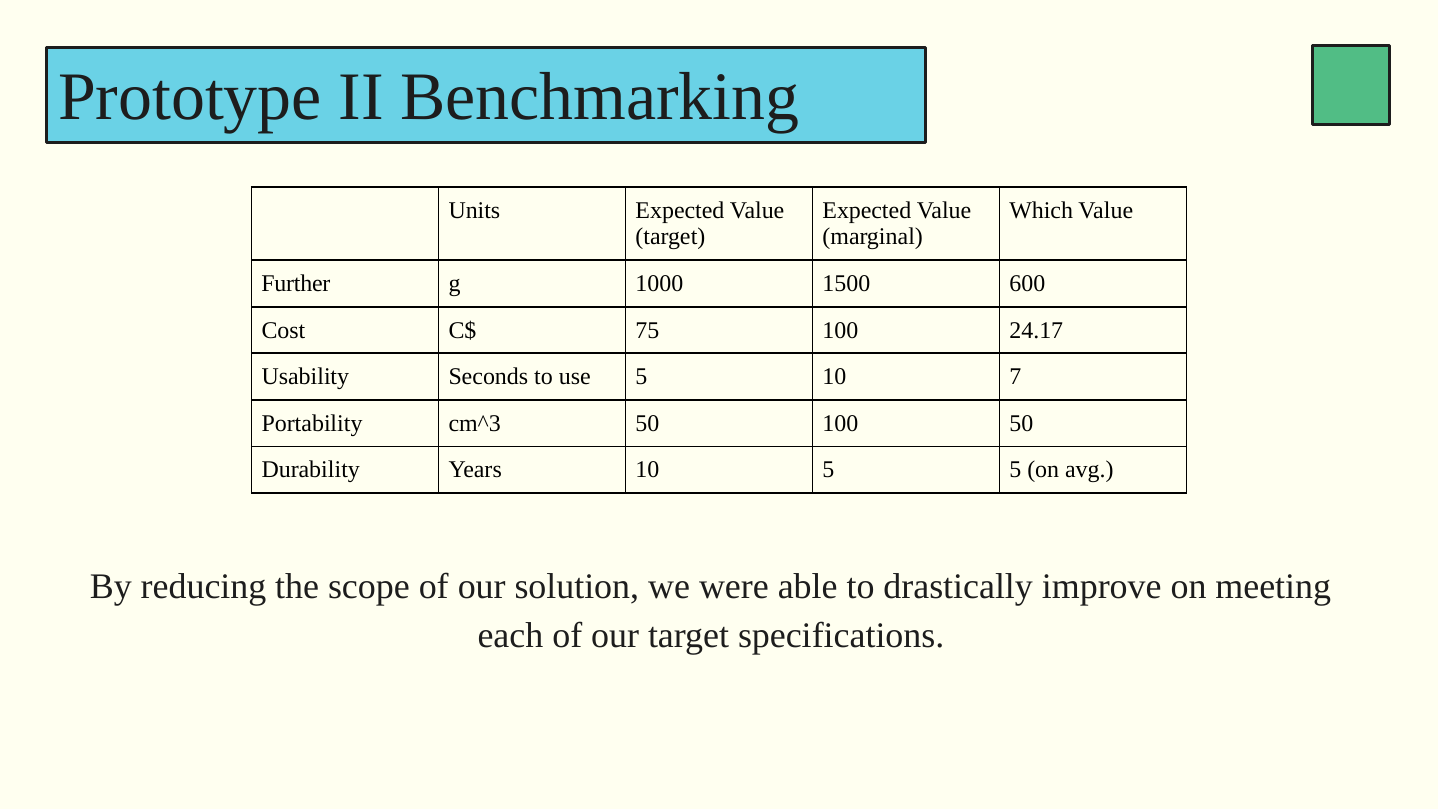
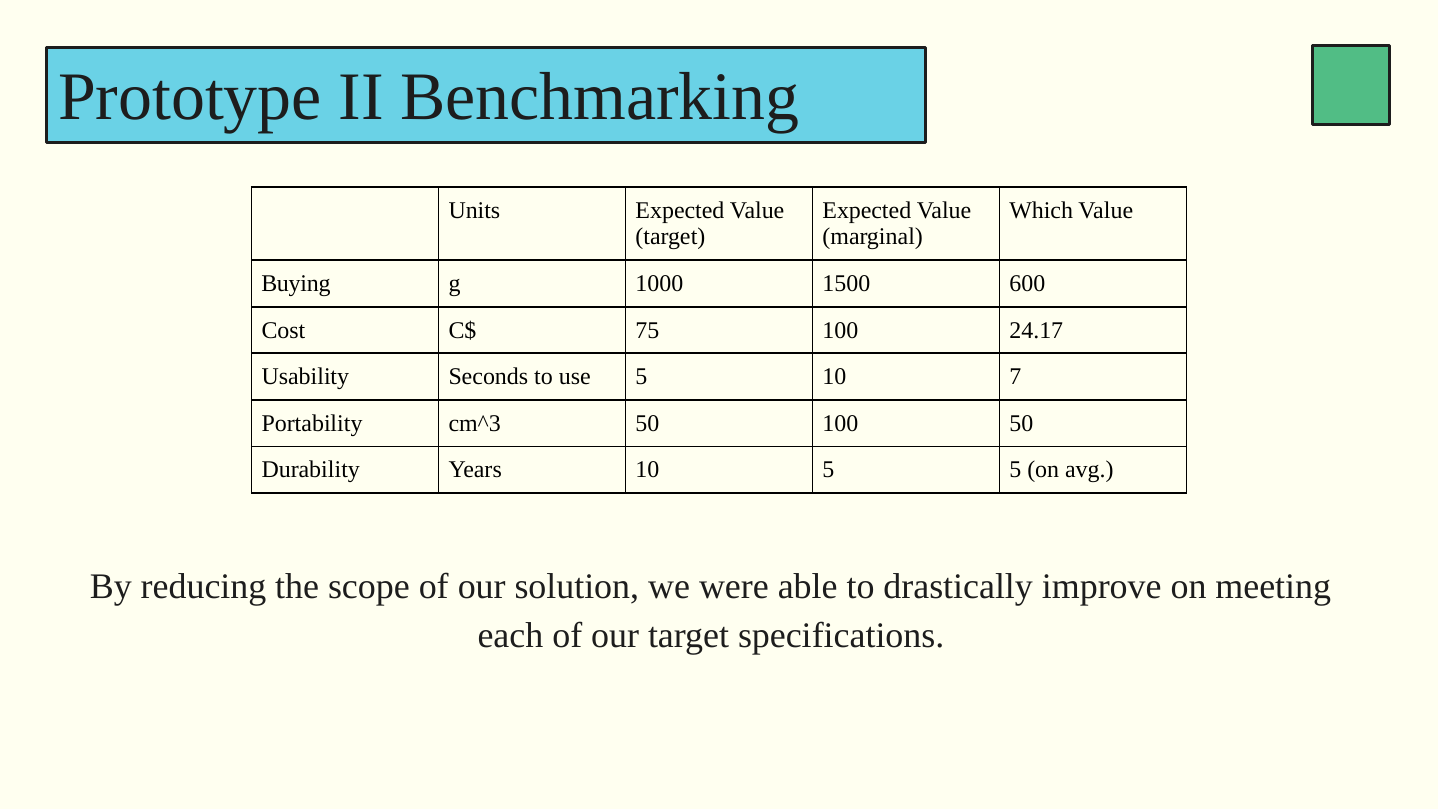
Further: Further -> Buying (296, 283)
